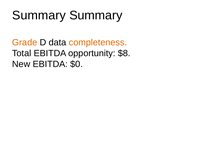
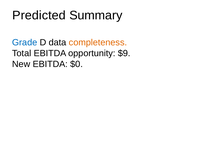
Summary: Summary -> Predicted (39, 15)
Grade colour: orange -> blue (25, 43)
$8: $8 -> $9 (124, 53)
